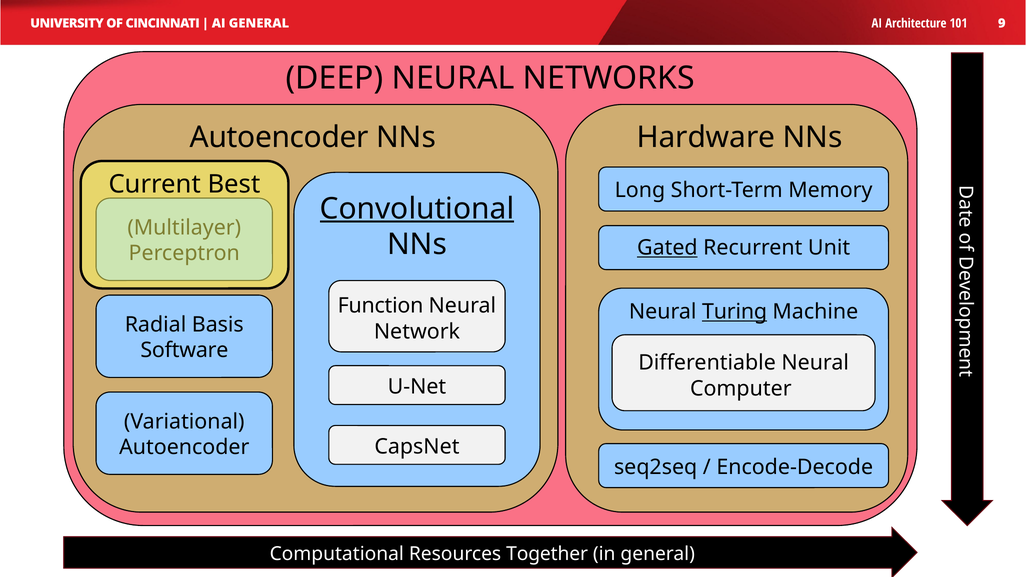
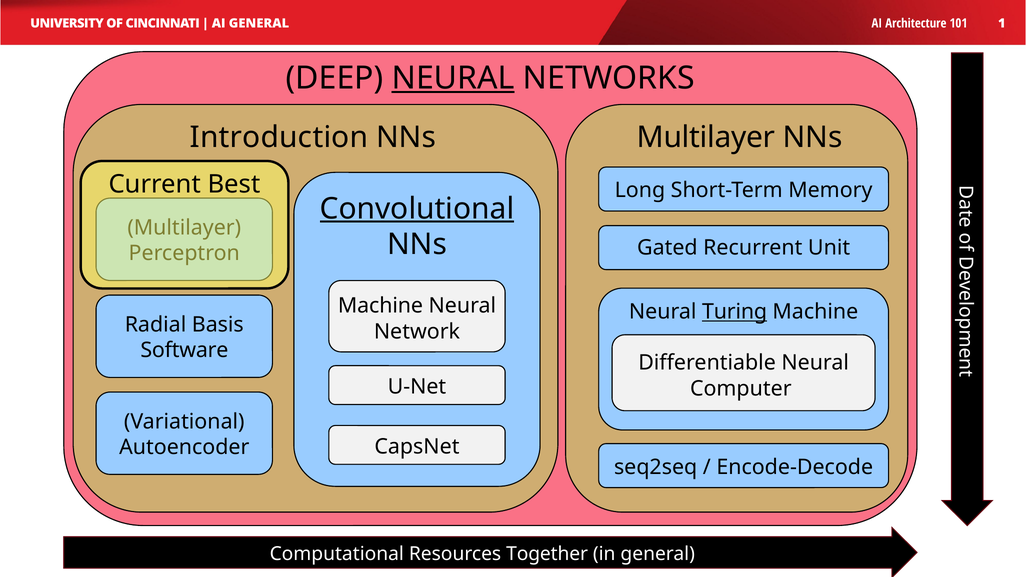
9: 9 -> 1 (1002, 23)
NEURAL underline: none -> present (453, 78)
Autoencoder: Autoencoder -> Introduction (279, 137)
Hardware: Hardware -> Multilayer (706, 137)
Gated underline: present -> none (667, 248)
Function: Function -> Machine (380, 306)
